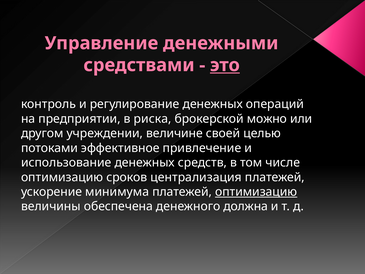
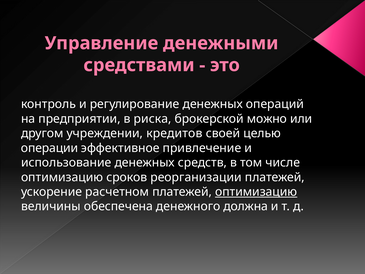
это underline: present -> none (225, 65)
величине: величине -> кредитов (174, 133)
потоками: потоками -> операции (50, 148)
централизация: централизация -> реорганизации (196, 177)
минимума: минимума -> расчетном (117, 192)
